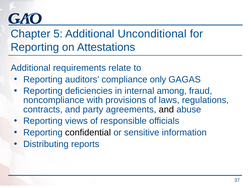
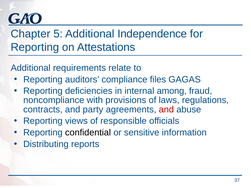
Unconditional: Unconditional -> Independence (152, 34)
only: only -> files (158, 80)
and colour: black -> red (166, 110)
